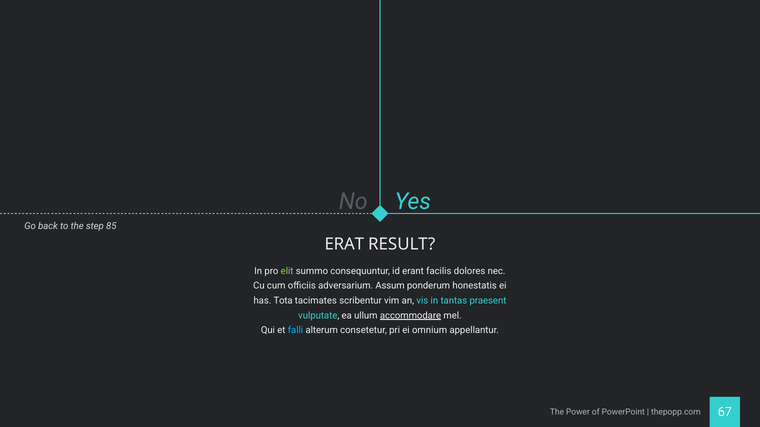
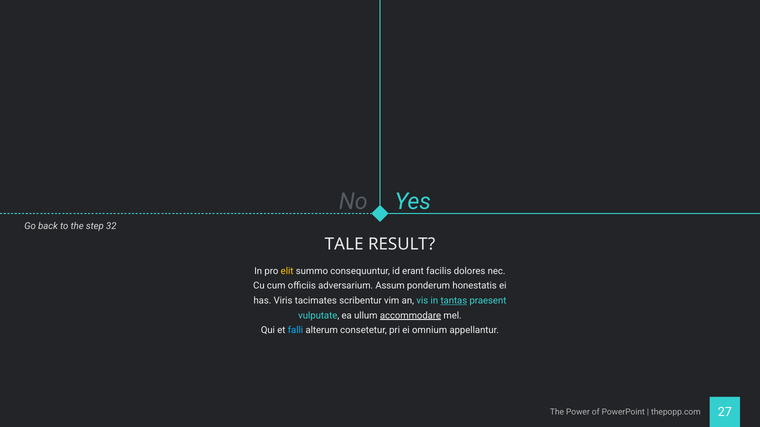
85: 85 -> 32 (111, 227)
ERAT: ERAT -> TALE (344, 245)
elit colour: light green -> yellow (287, 271)
Tota: Tota -> Viris (283, 301)
tantas underline: none -> present (454, 301)
67: 67 -> 27 (725, 413)
